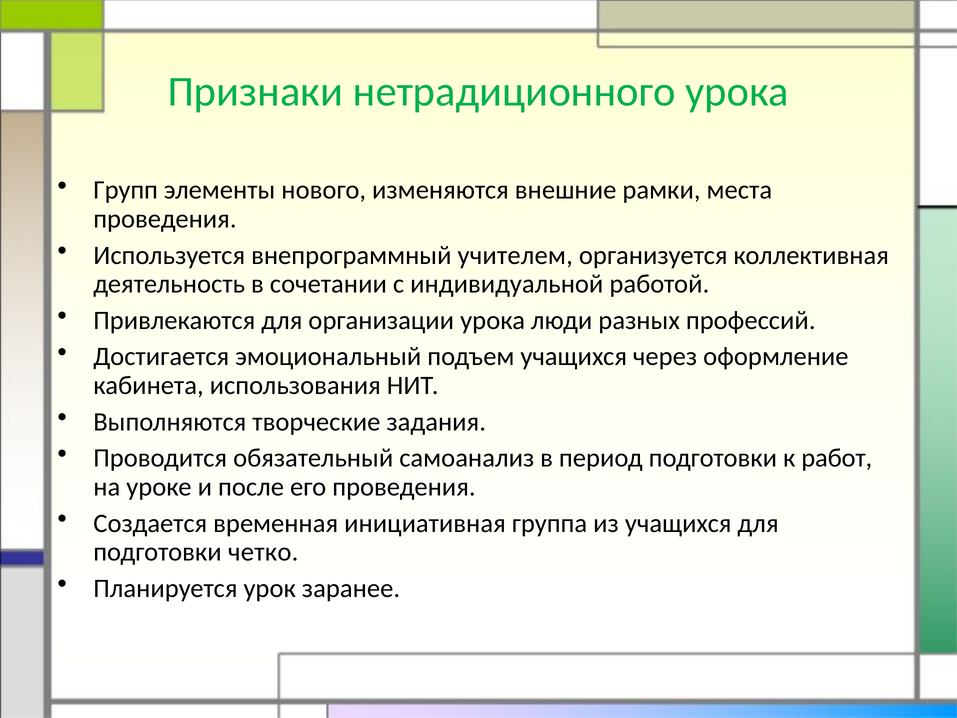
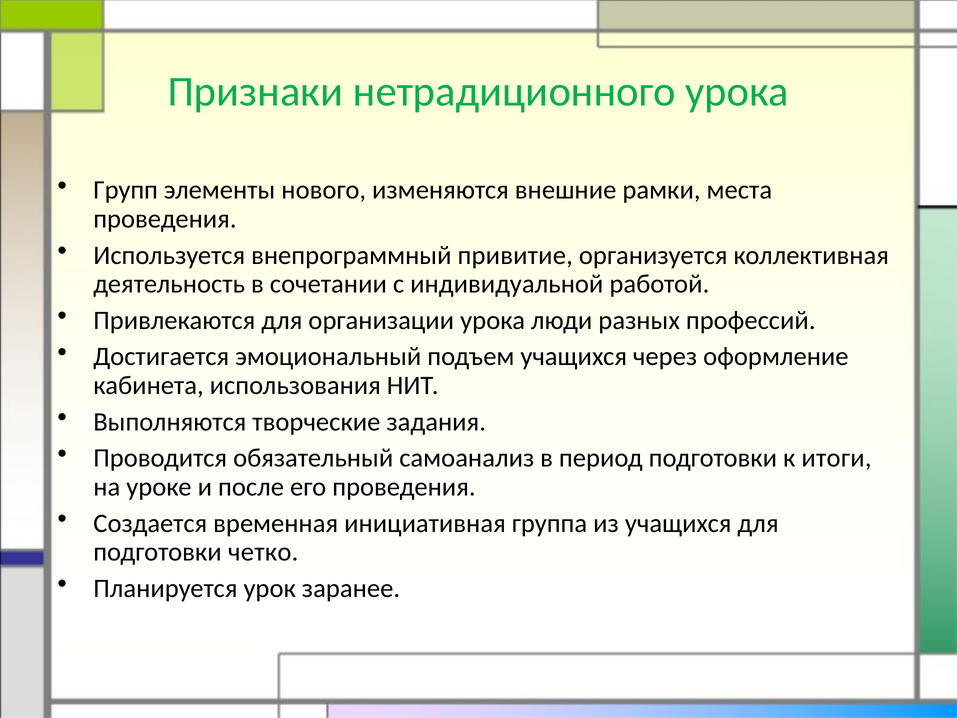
учителем: учителем -> привитие (515, 255)
работ: работ -> итоги (837, 458)
